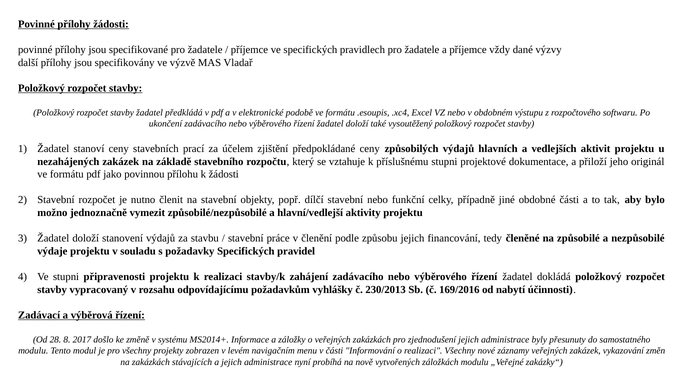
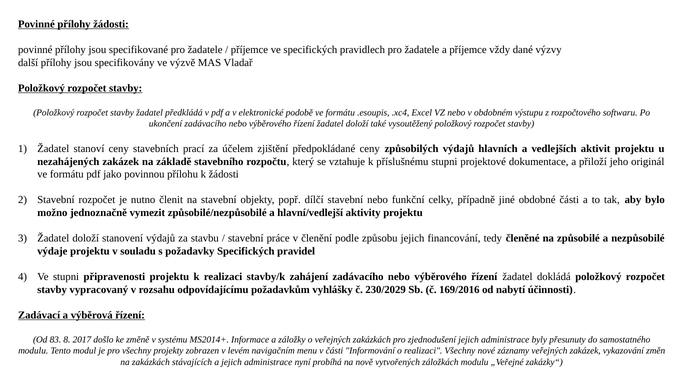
230/2013: 230/2013 -> 230/2029 (386, 290)
28: 28 -> 83 (55, 340)
